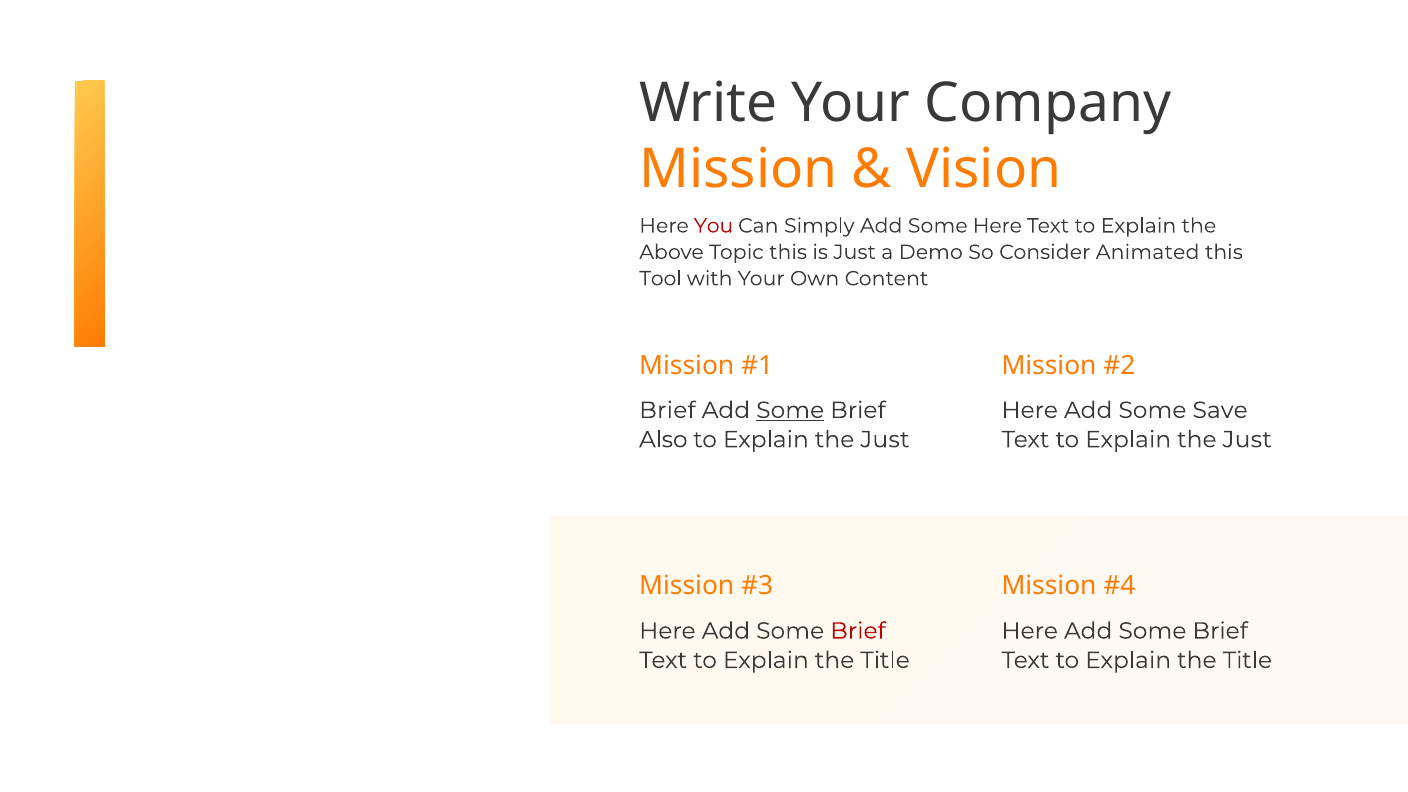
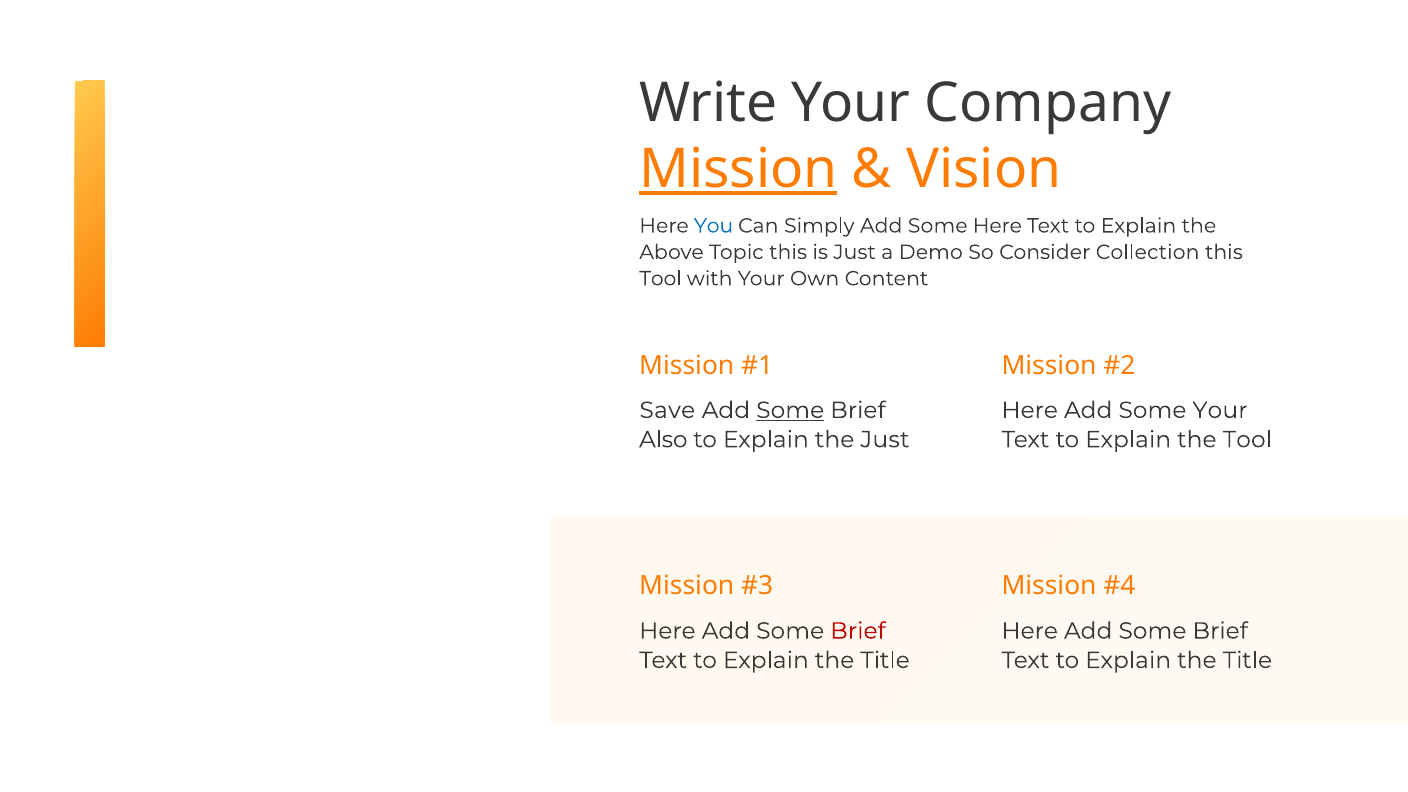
Mission underline: none -> present (738, 169)
You colour: red -> blue (714, 226)
Animated: Animated -> Collection (1148, 252)
Brief: Brief -> Save (667, 410)
Some Save: Save -> Your (1220, 410)
Just: Just -> Tool (1247, 440)
